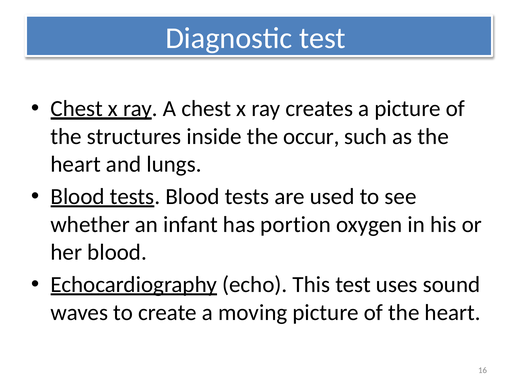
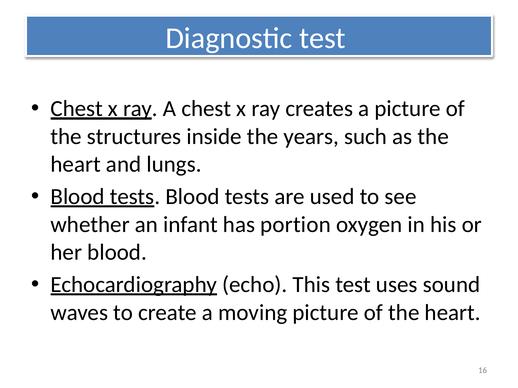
occur: occur -> years (311, 137)
